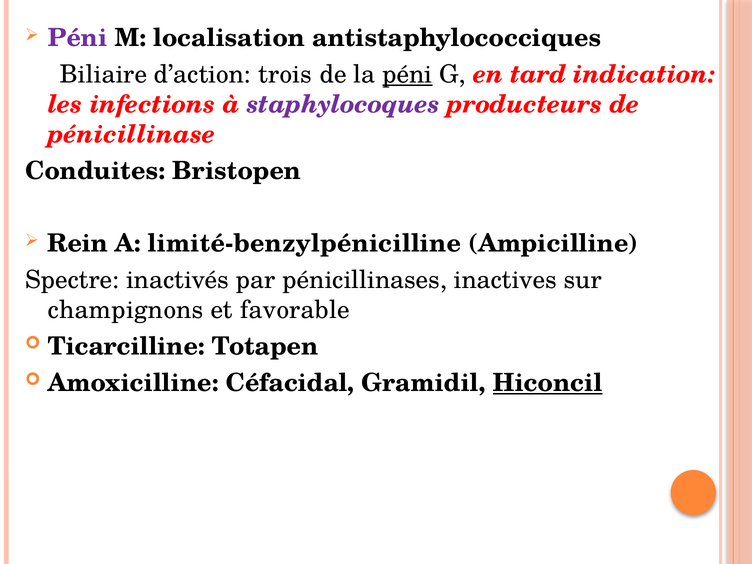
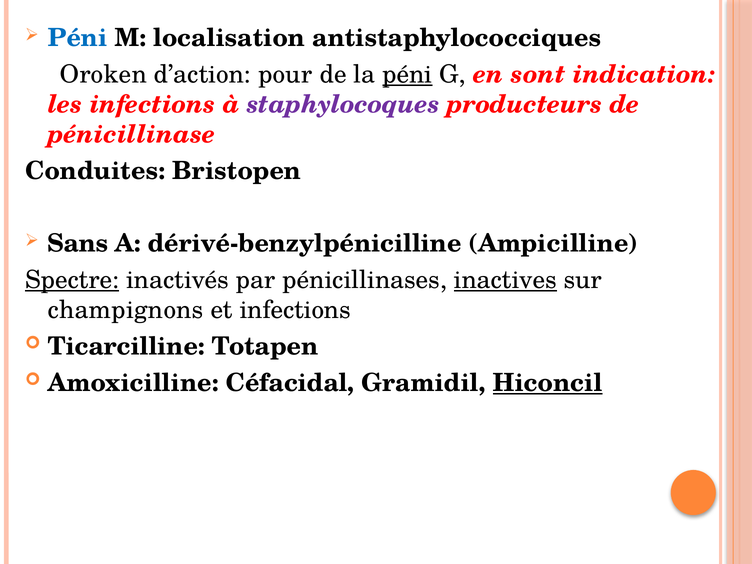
Péni colour: purple -> blue (77, 38)
Biliaire: Biliaire -> Oroken (103, 74)
trois: trois -> pour (285, 74)
tard: tard -> sont (538, 74)
Rein: Rein -> Sans (78, 244)
limité-benzylpénicilline: limité-benzylpénicilline -> dérivé-benzylpénicilline (305, 244)
Spectre underline: none -> present (72, 280)
inactives underline: none -> present (505, 280)
et favorable: favorable -> infections (295, 310)
